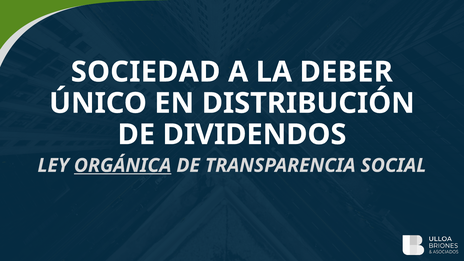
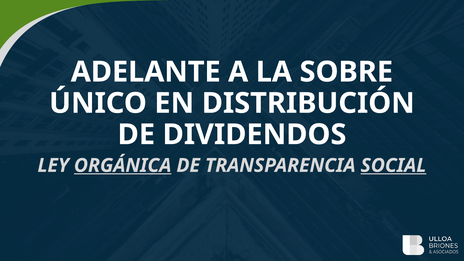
SOCIEDAD: SOCIEDAD -> ADELANTE (146, 72)
DEBER: DEBER -> SOBRE (346, 72)
SOCIAL underline: none -> present (393, 165)
